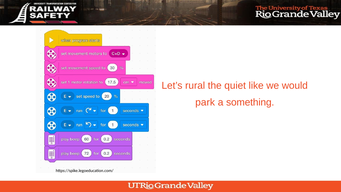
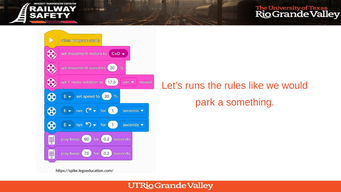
rural: rural -> runs (195, 85)
quiet: quiet -> rules (235, 85)
